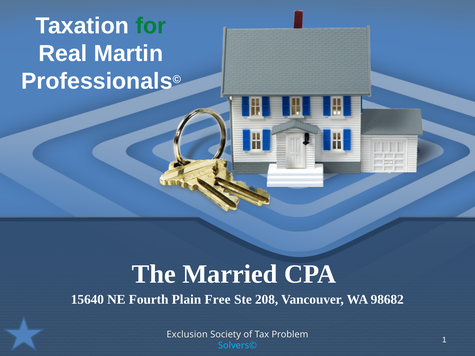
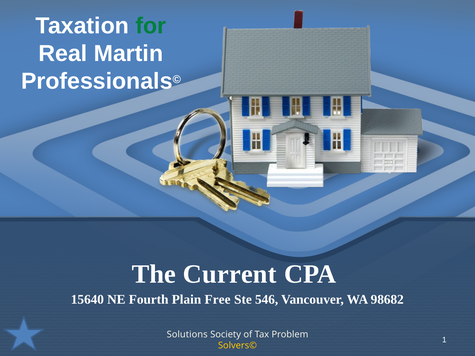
Married: Married -> Current (230, 274)
208: 208 -> 546 (267, 300)
Exclusion: Exclusion -> Solutions (187, 335)
Solvers© colour: light blue -> yellow (237, 346)
